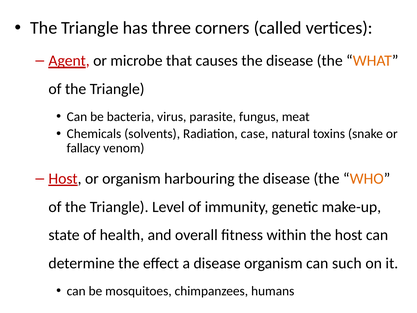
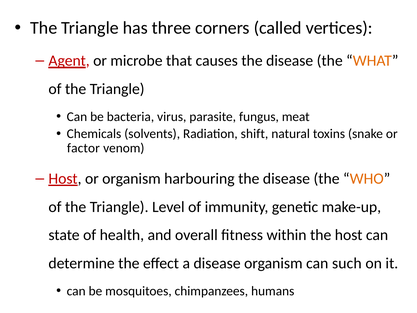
case: case -> shift (255, 134)
fallacy: fallacy -> factor (83, 148)
